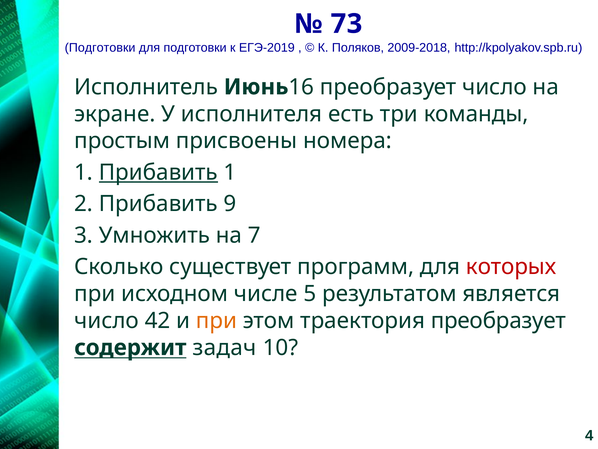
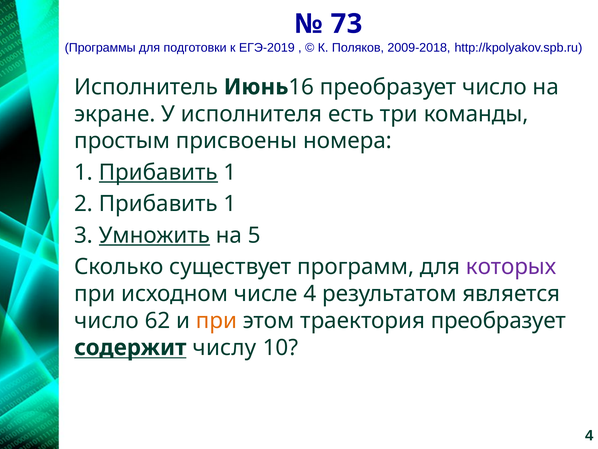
Подготовки: Подготовки -> Программы (100, 48)
2 Прибавить 9: 9 -> 1 (230, 204)
Умножить underline: none -> present (154, 235)
7: 7 -> 5 (254, 235)
которых colour: red -> purple (511, 266)
числе 5: 5 -> 4 (310, 293)
42: 42 -> 62 (158, 320)
задач: задач -> числу (224, 347)
